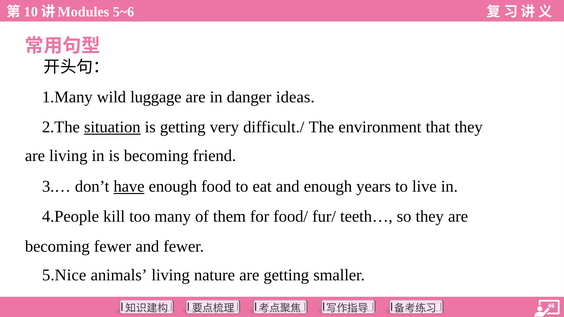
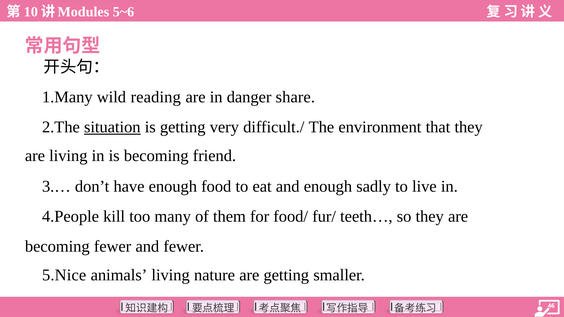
luggage: luggage -> reading (156, 97)
ideas: ideas -> share (295, 97)
have underline: present -> none (129, 187)
years: years -> sadly (374, 187)
